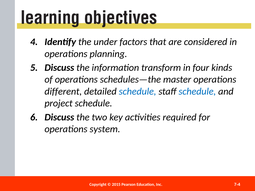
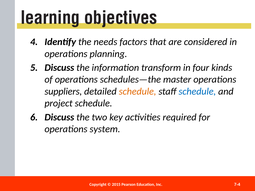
under: under -> needs (105, 42)
different: different -> suppliers (63, 92)
schedule colour: blue -> orange (138, 92)
